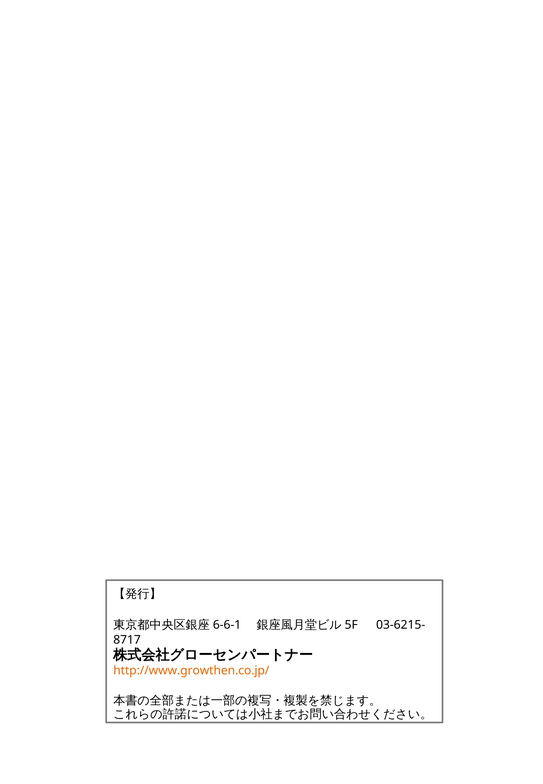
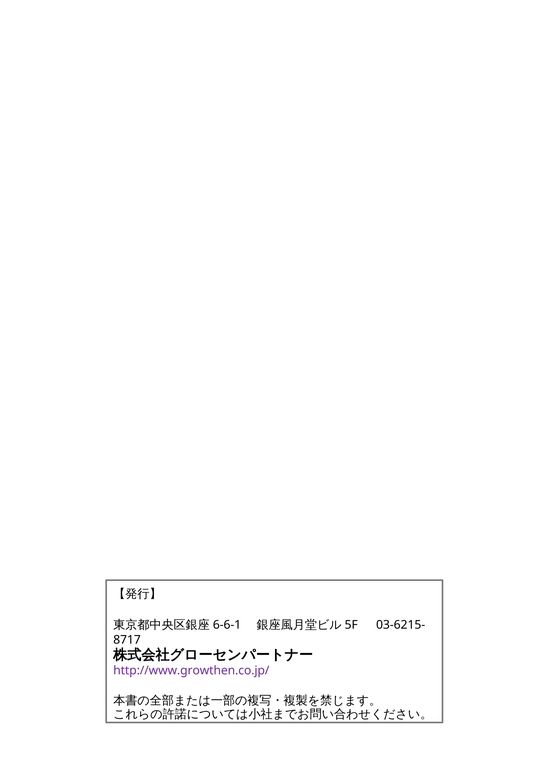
http://www.growthen.co.jp/ colour: orange -> purple (191, 671)
